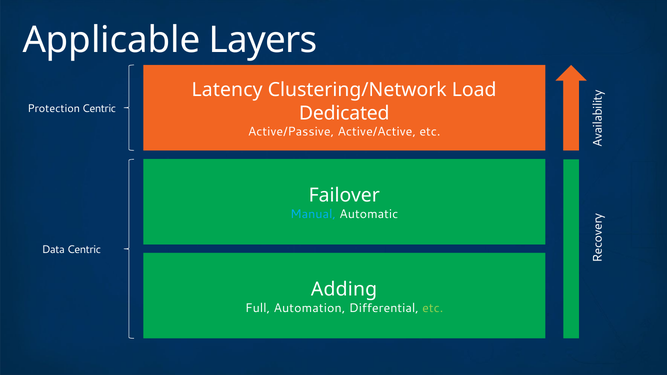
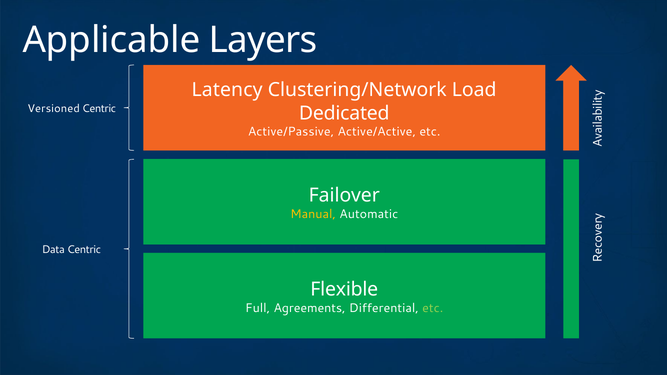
Protection: Protection -> Versioned (54, 108)
Manual colour: light blue -> yellow (313, 214)
Adding: Adding -> Flexible (344, 290)
Automation: Automation -> Agreements (310, 308)
